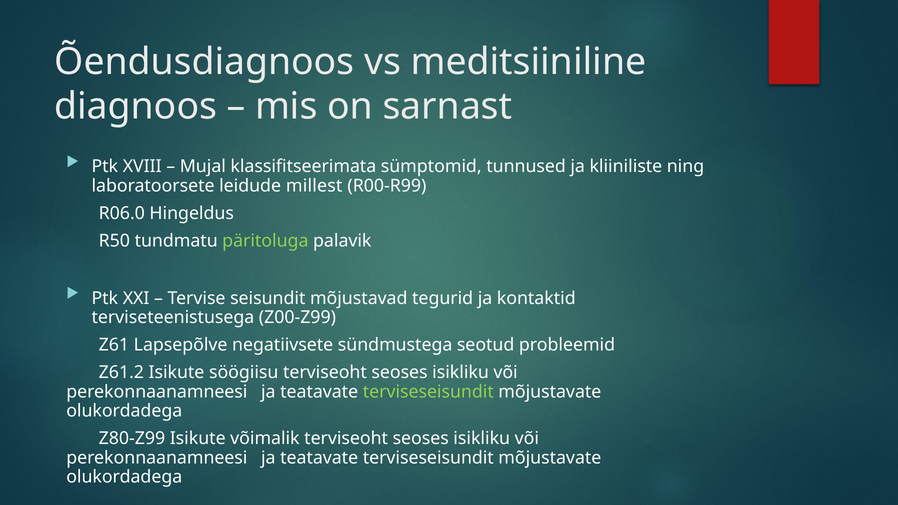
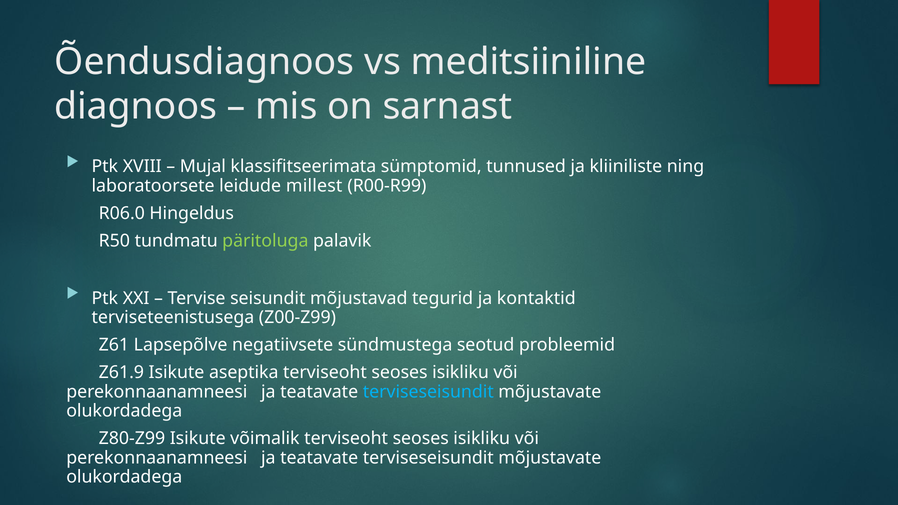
Z61.2: Z61.2 -> Z61.9 (121, 373)
söögiisu: söögiisu -> aseptika (244, 373)
terviseseisundit colour: light green -> light blue (428, 392)
